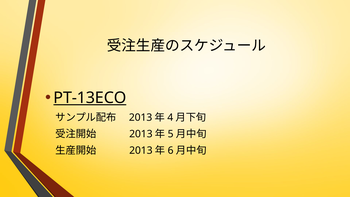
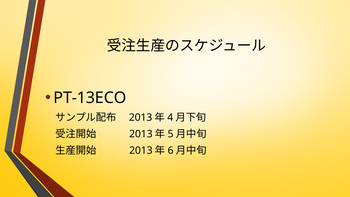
PT-13ECO underline: present -> none (90, 98)
